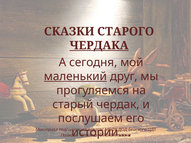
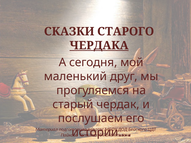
маленький underline: present -> none (75, 76)
